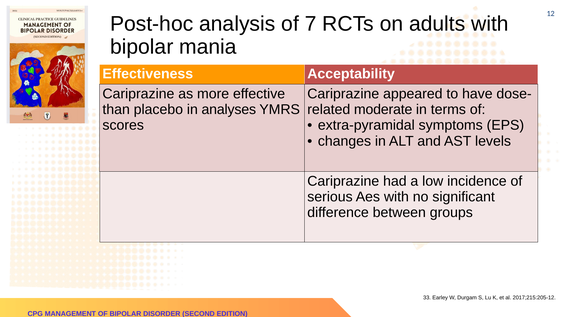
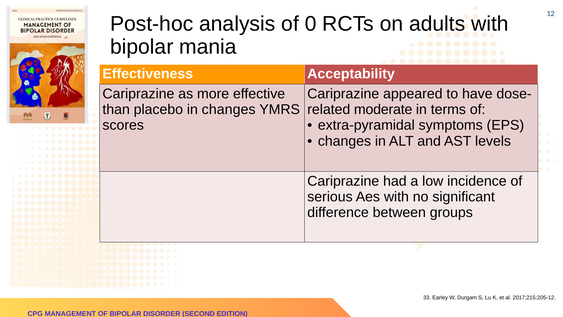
7: 7 -> 0 (311, 24)
in analyses: analyses -> changes (229, 109)
